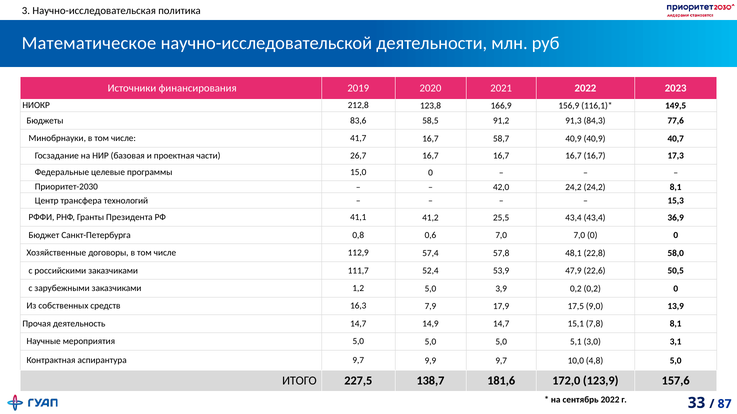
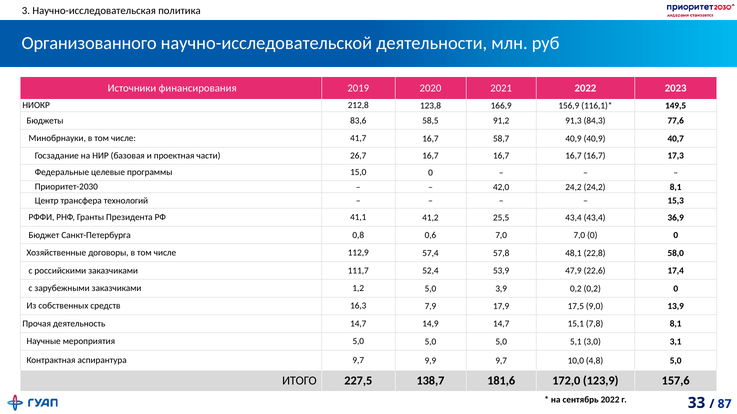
Математическое: Математическое -> Организованного (89, 43)
50,5: 50,5 -> 17,4 (676, 271)
